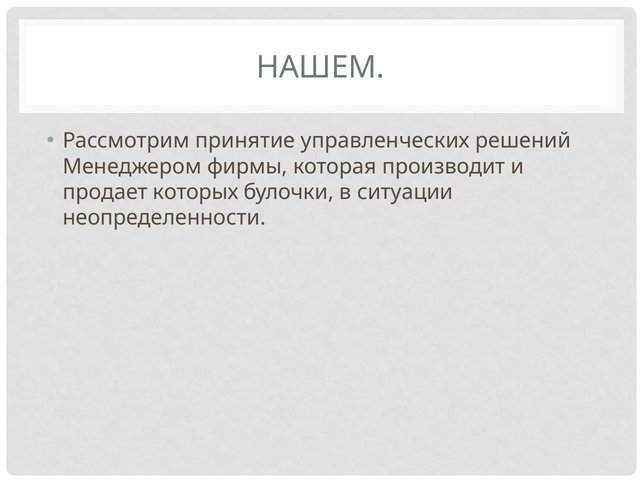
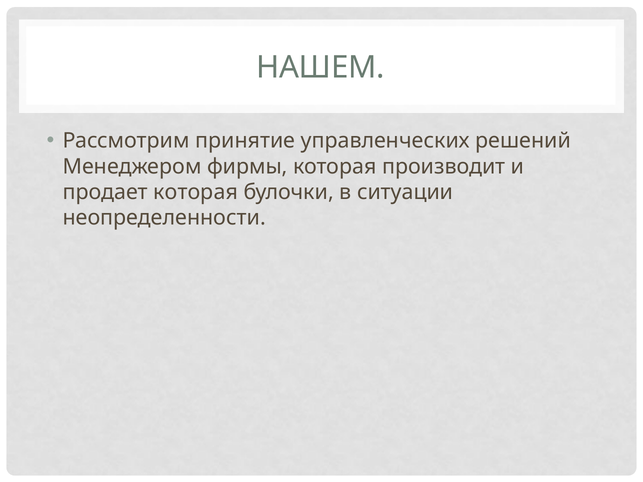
продает которых: которых -> которая (196, 192)
